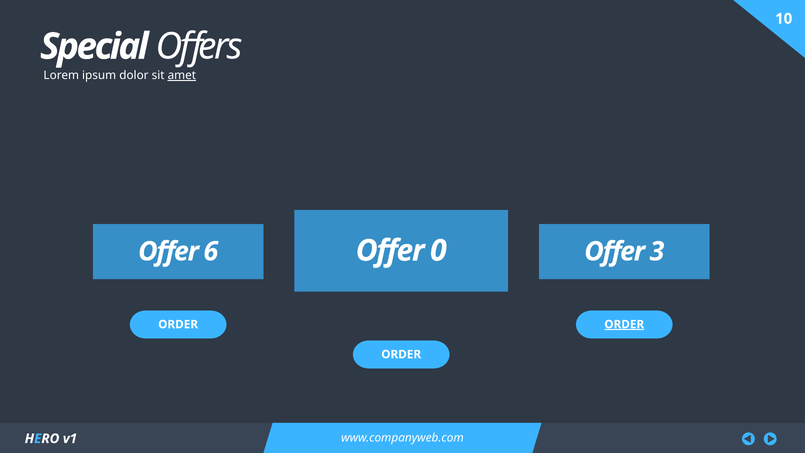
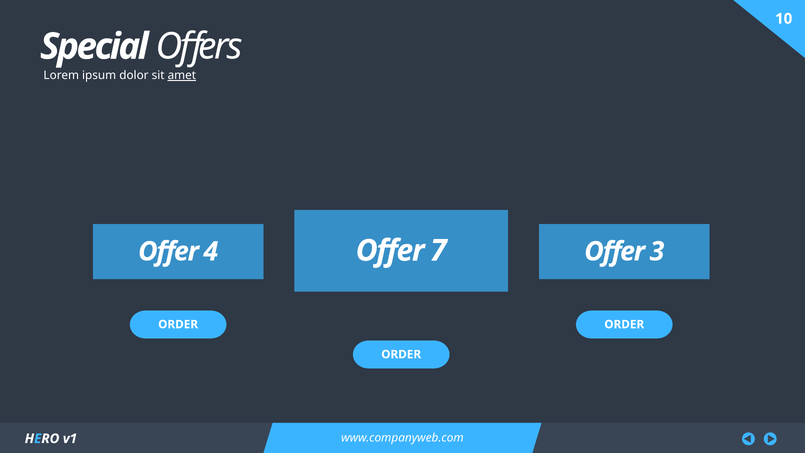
0: 0 -> 7 (438, 251)
6: 6 -> 4 (211, 251)
ORDER underline: present -> none (624, 324)
